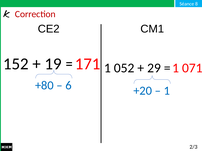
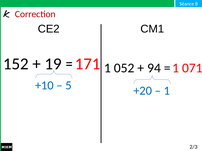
29: 29 -> 94 (154, 68)
+80: +80 -> +10 (44, 86)
6: 6 -> 5 (68, 86)
